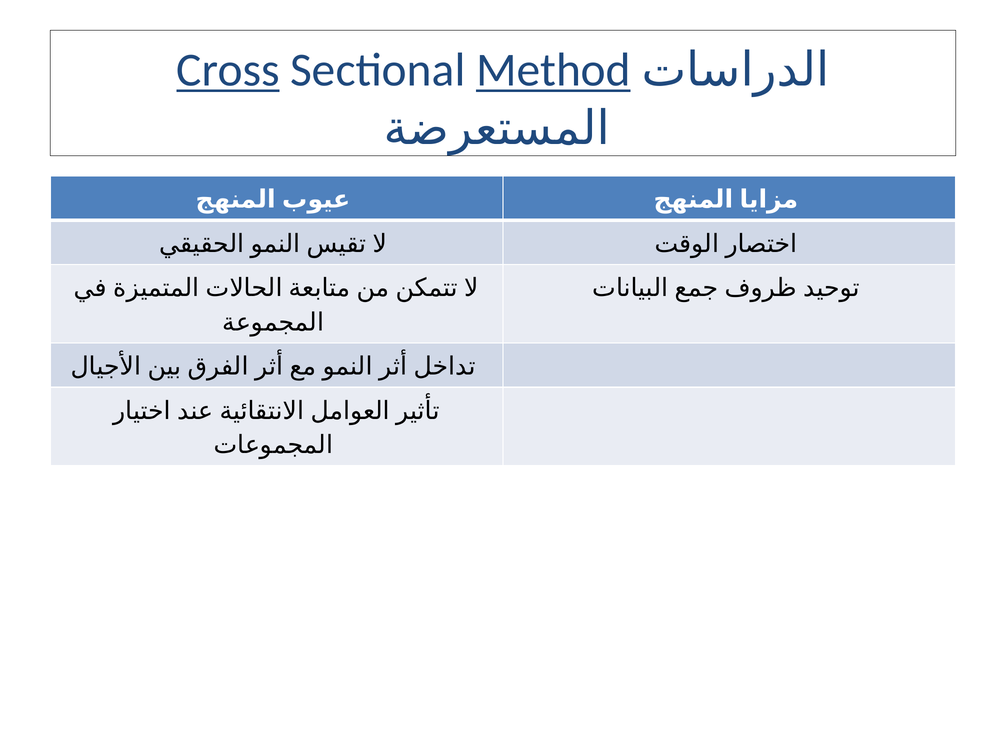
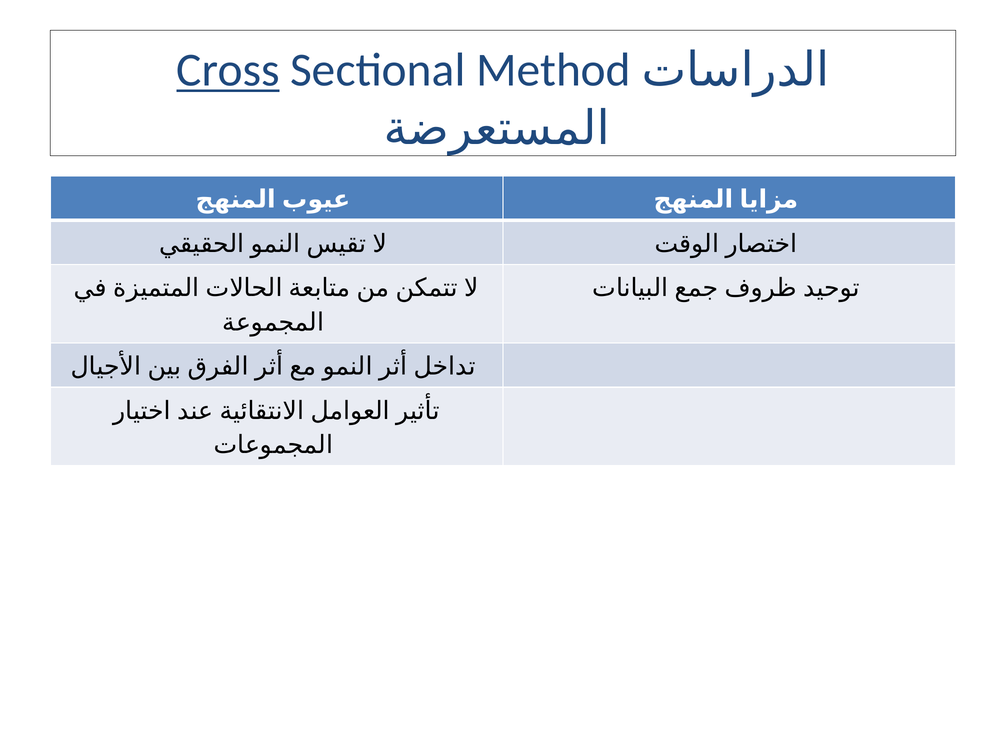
Method underline: present -> none (553, 70)
